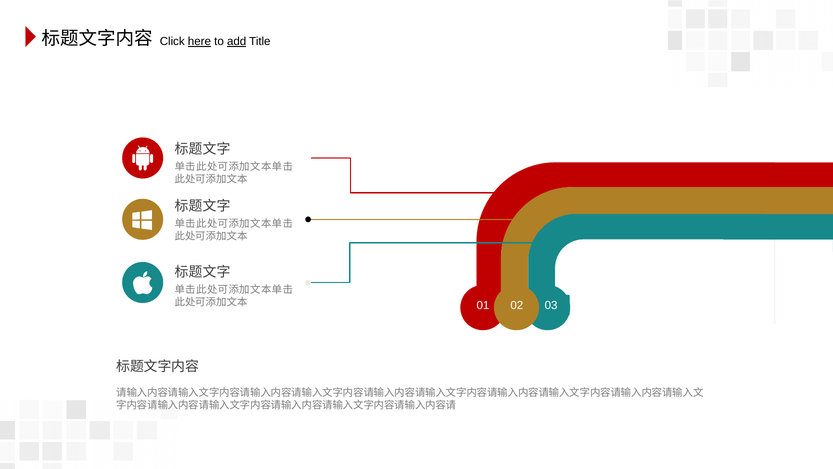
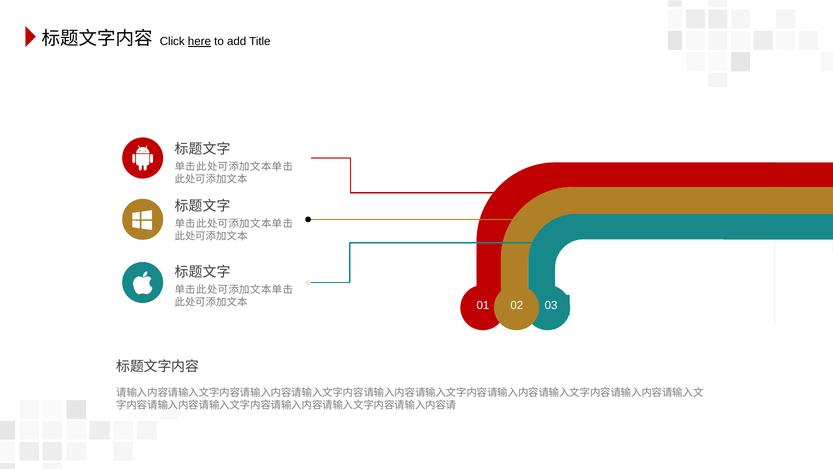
add underline: present -> none (237, 41)
